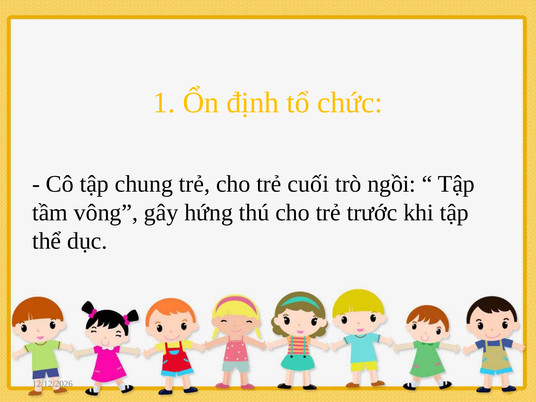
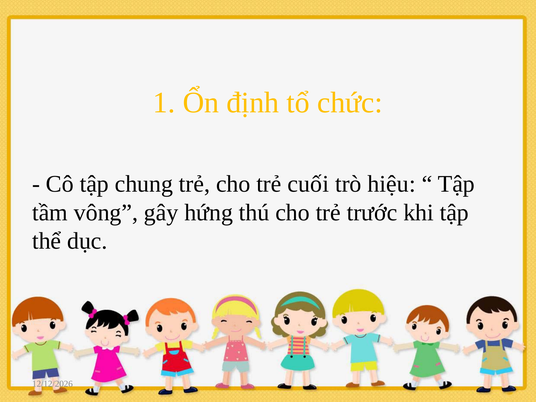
ngồi: ngồi -> hiệu (392, 184)
